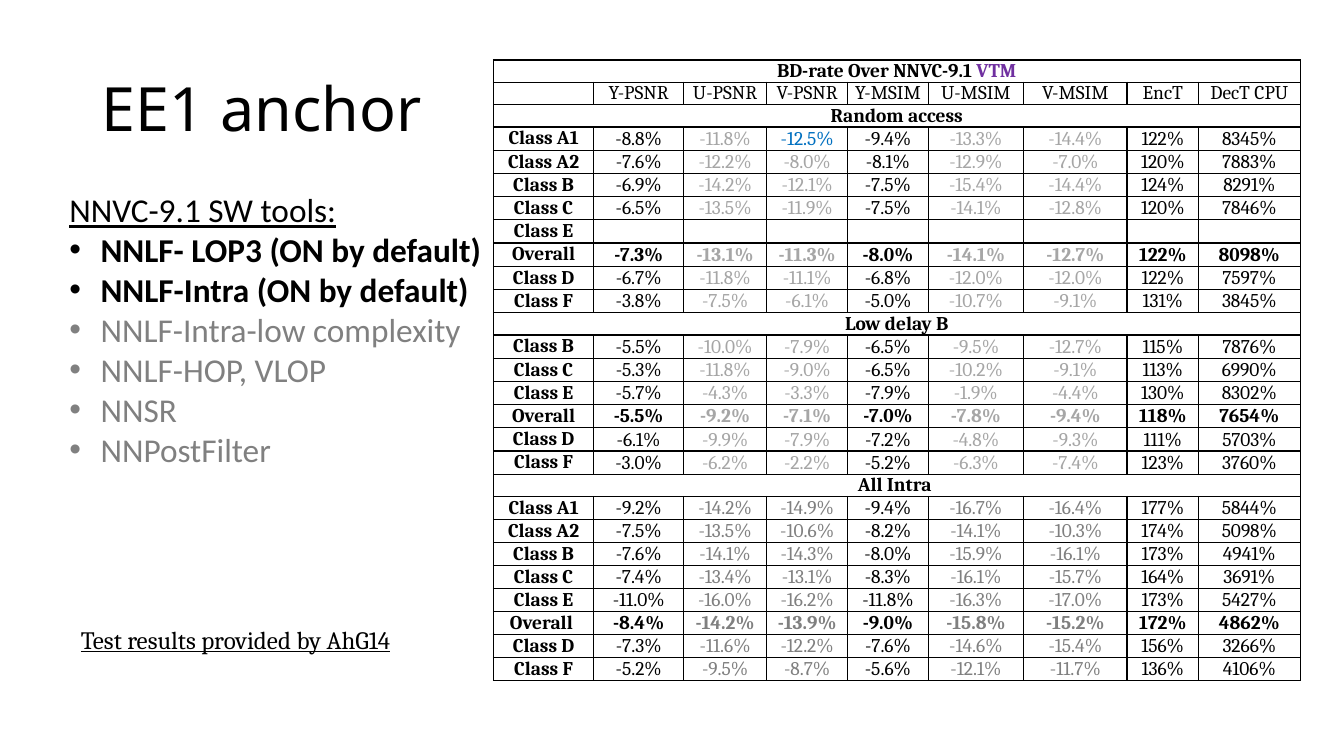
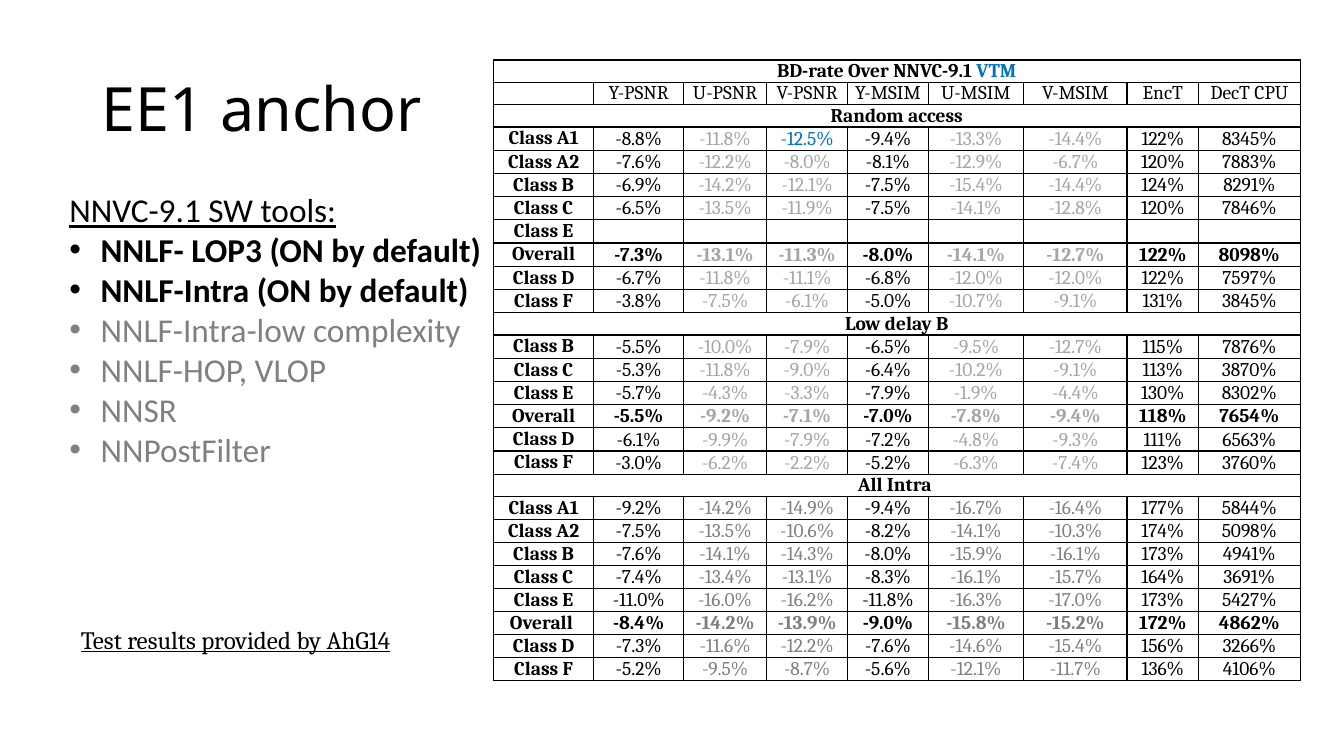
VTM colour: purple -> blue (996, 71)
-12.9% -7.0%: -7.0% -> -6.7% (1075, 162)
-9.0% -6.5%: -6.5% -> -6.4% (888, 370)
6990%: 6990% -> 3870% (1249, 370)
5703%: 5703% -> 6563% (1249, 440)
